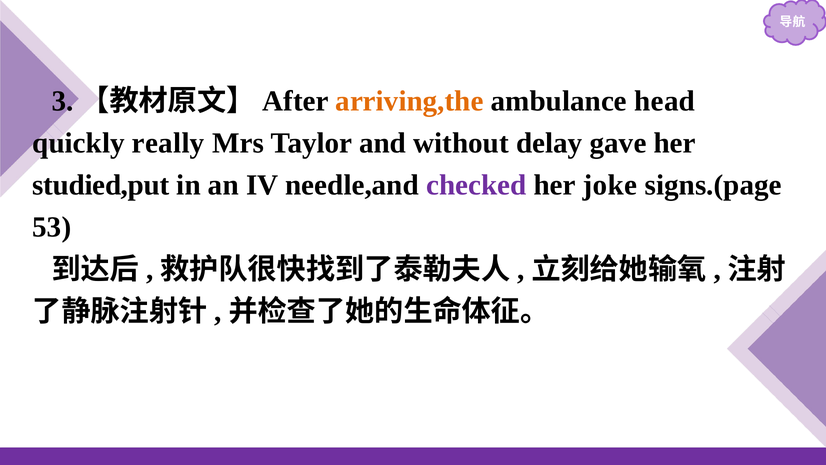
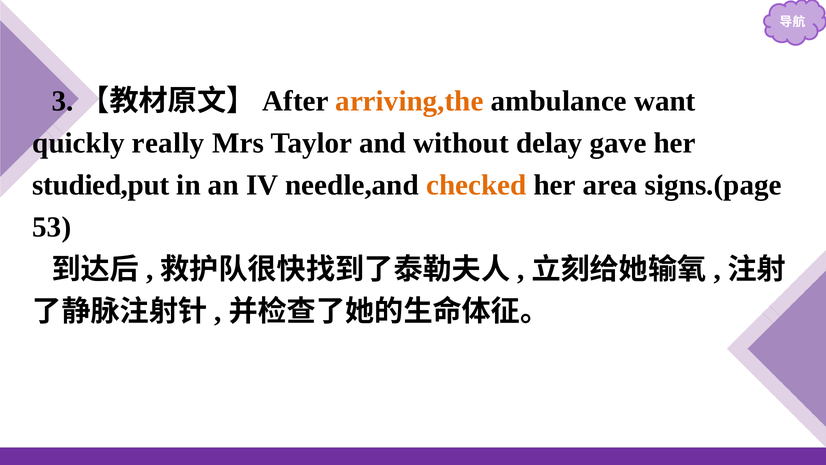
head: head -> want (665, 101)
checked colour: purple -> orange (476, 185)
joke: joke -> area (610, 185)
